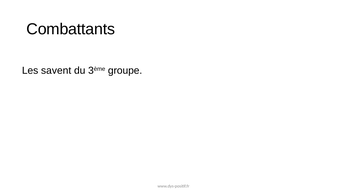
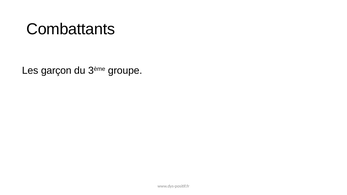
savent: savent -> garçon (56, 71)
